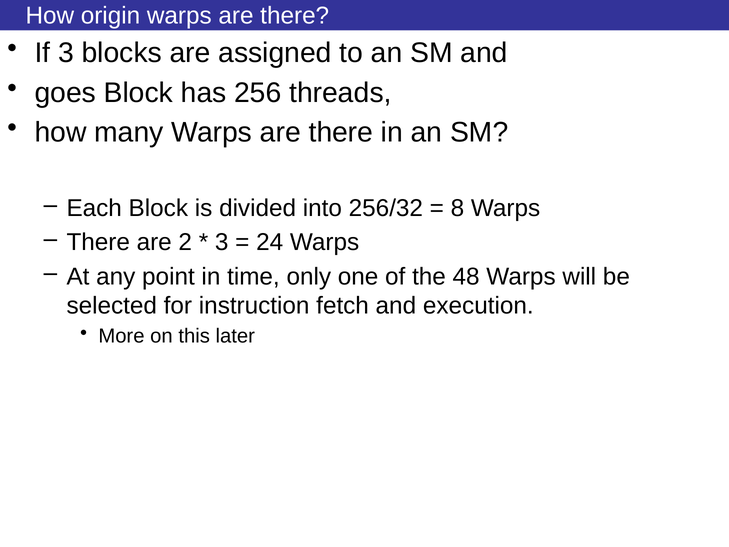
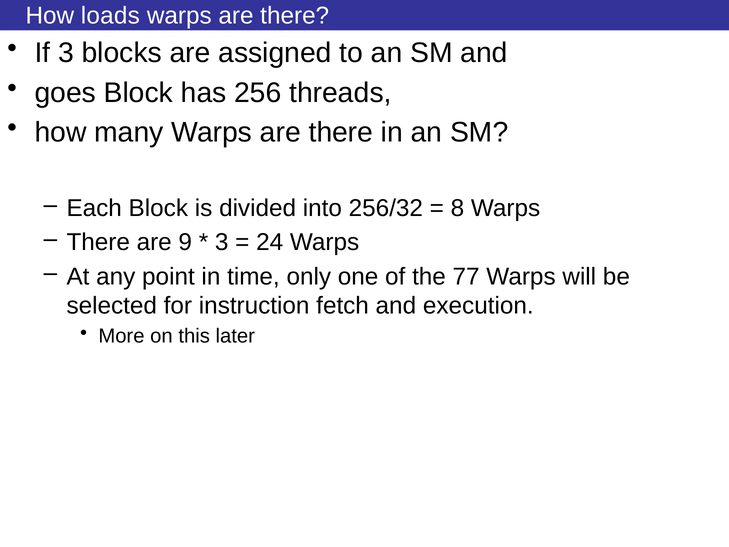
origin: origin -> loads (110, 16)
2: 2 -> 9 (185, 242)
48: 48 -> 77 (466, 276)
